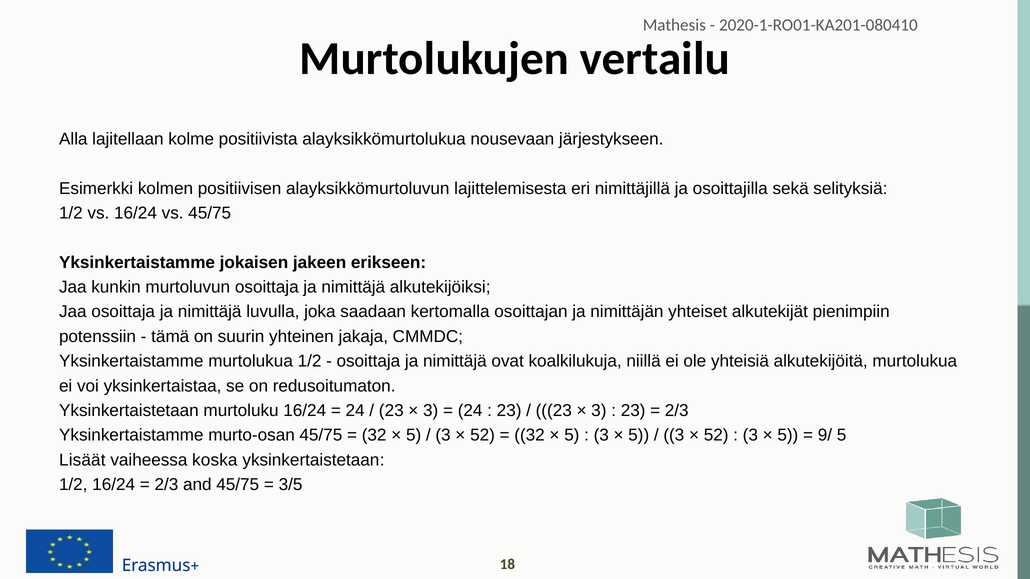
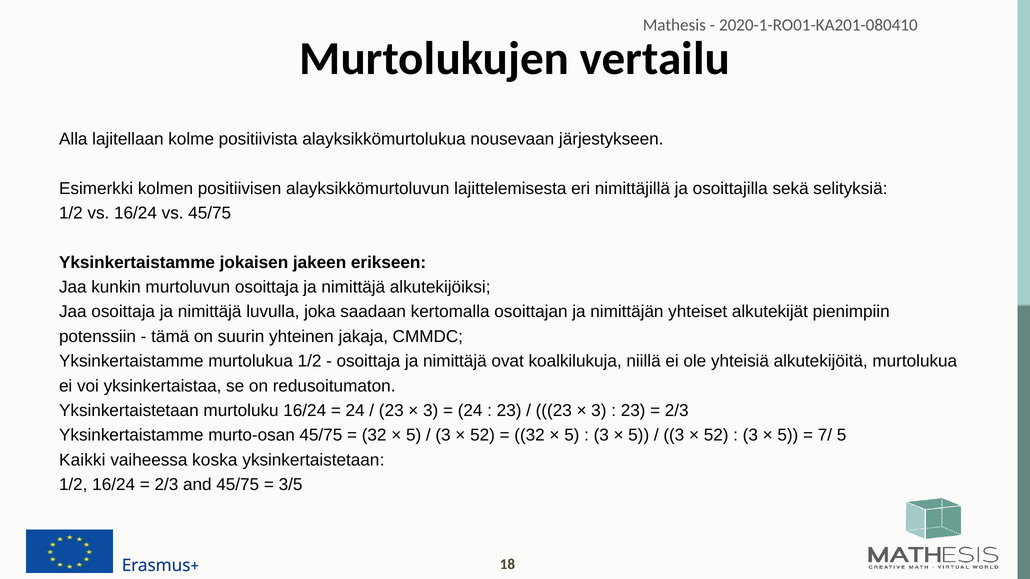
9/: 9/ -> 7/ (825, 436)
Lisäät: Lisäät -> Kaikki (82, 460)
